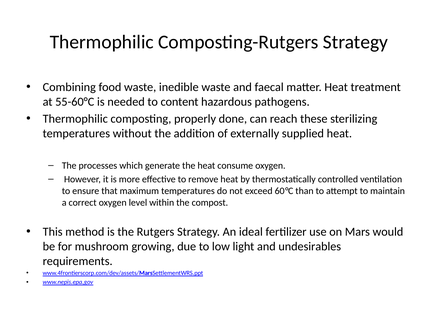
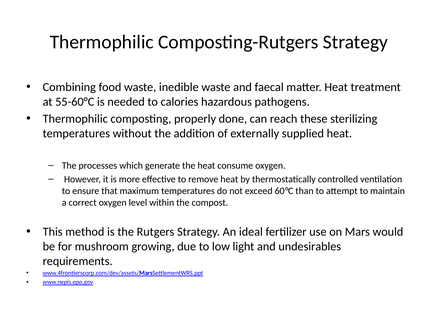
content: content -> calories (180, 102)
